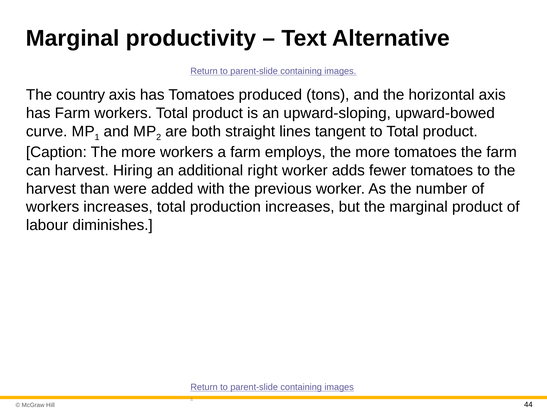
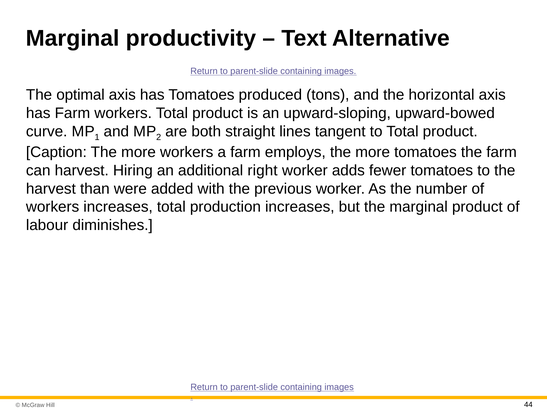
country: country -> optimal (81, 95)
